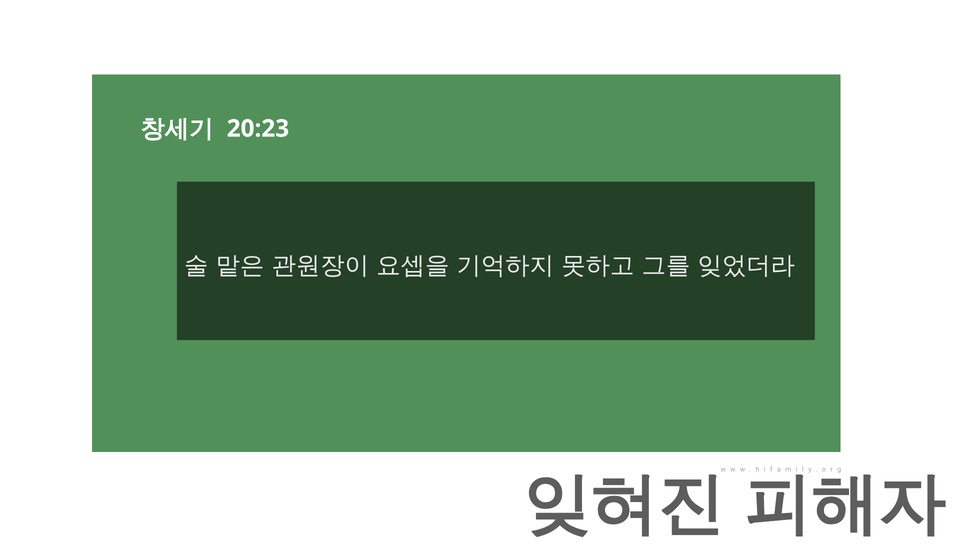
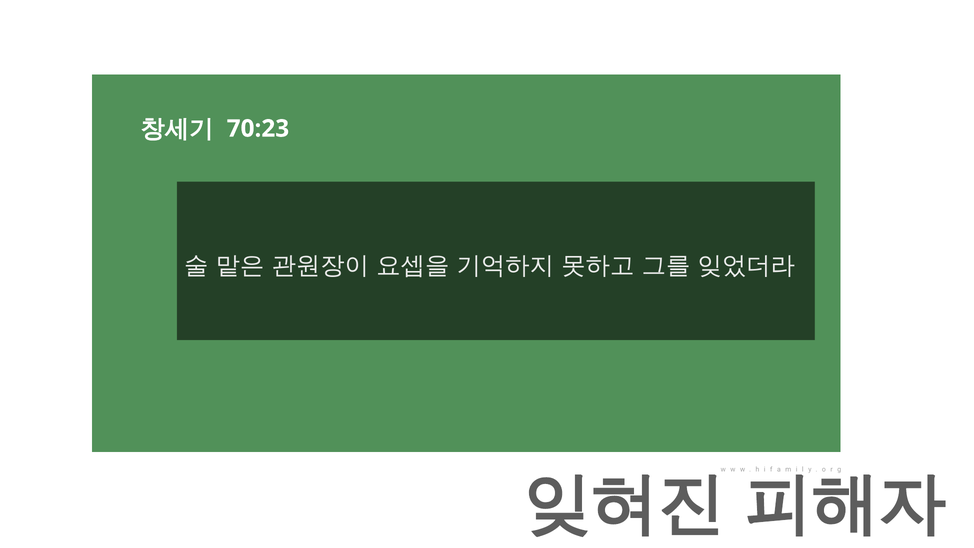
20:23: 20:23 -> 70:23 (258, 129)
